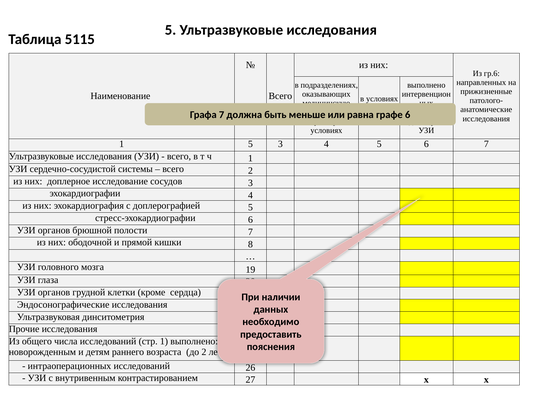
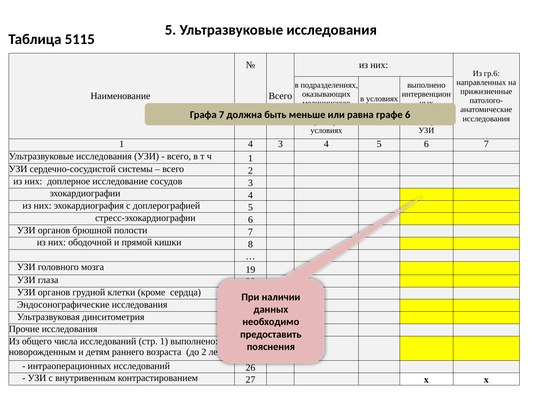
1 5: 5 -> 4 (250, 144)
